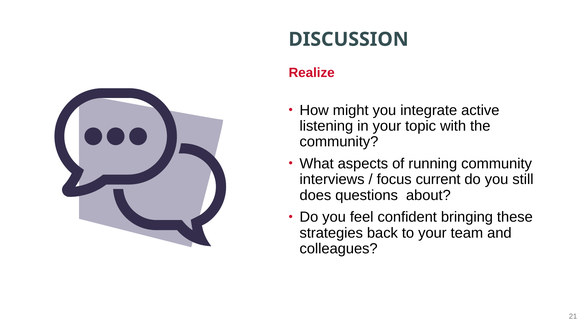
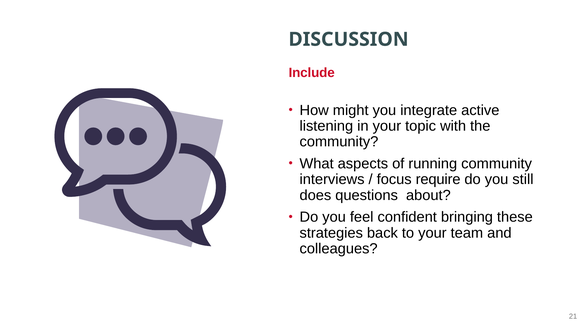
Realize: Realize -> Include (312, 73)
current: current -> require (438, 179)
